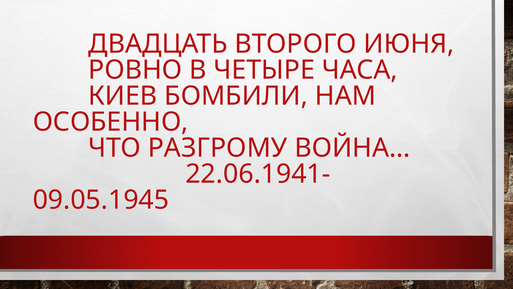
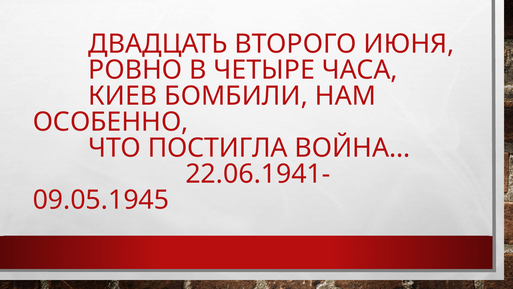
РАЗГРОМУ: РАЗГРОМУ -> ПОСТИГЛА (218, 148)
